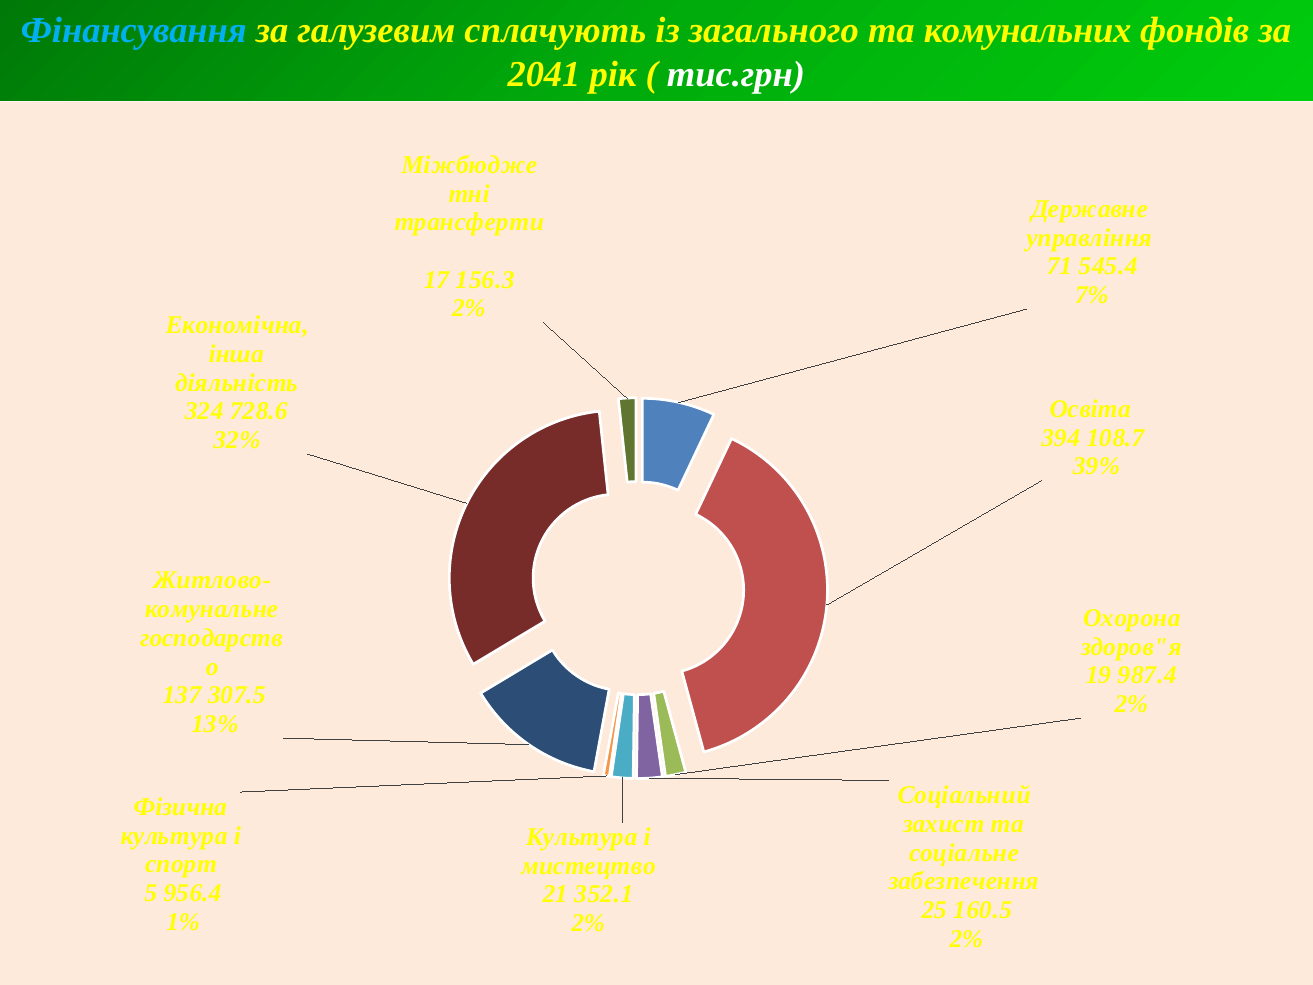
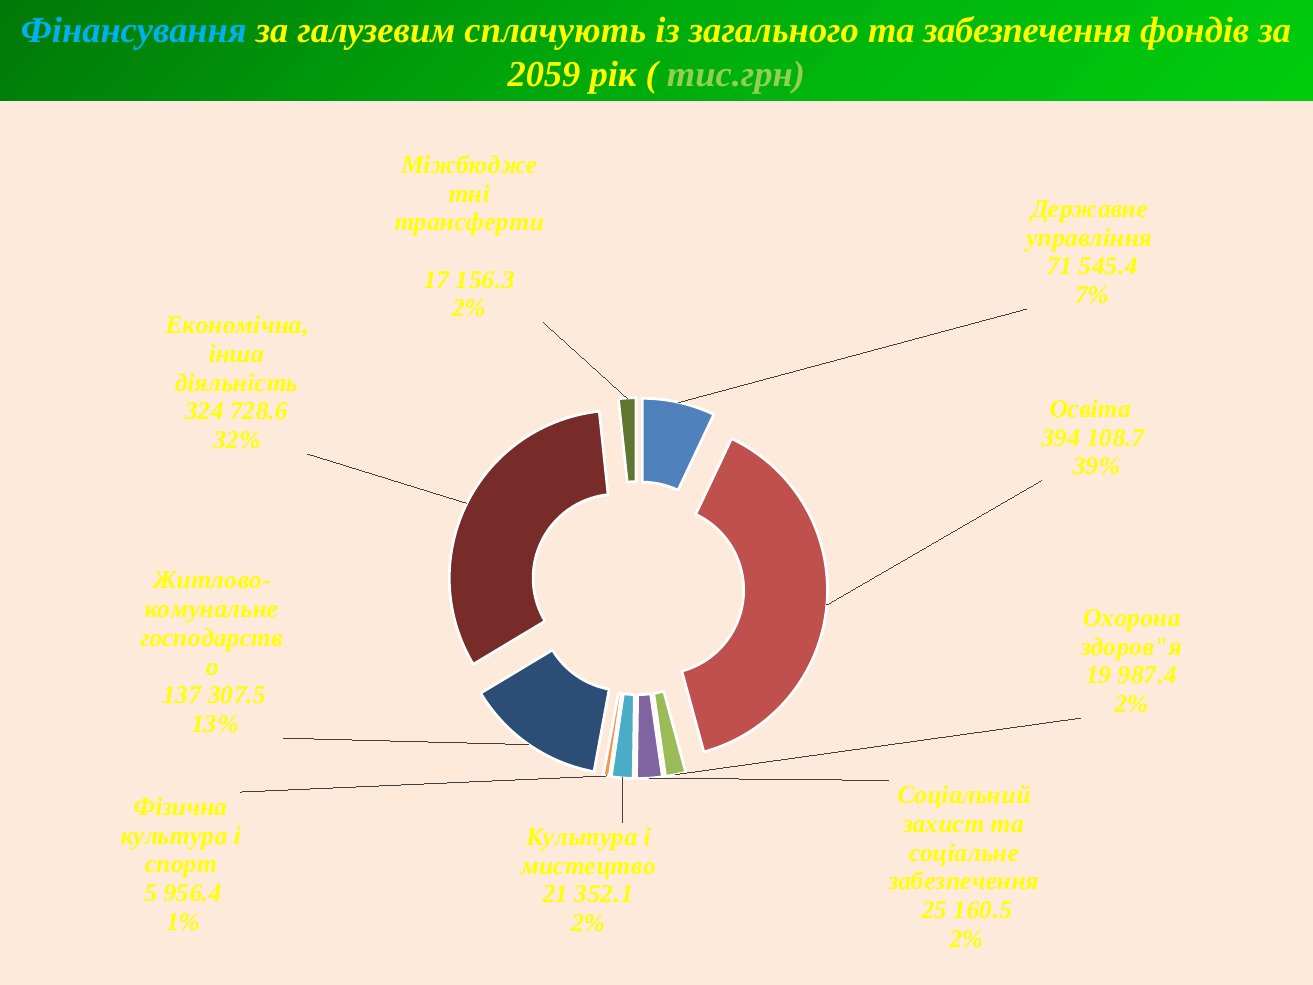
та комунальних: комунальних -> забезпечення (1028, 31)
2041: 2041 -> 2059 (544, 75)
тис.грн colour: white -> light green (736, 75)
